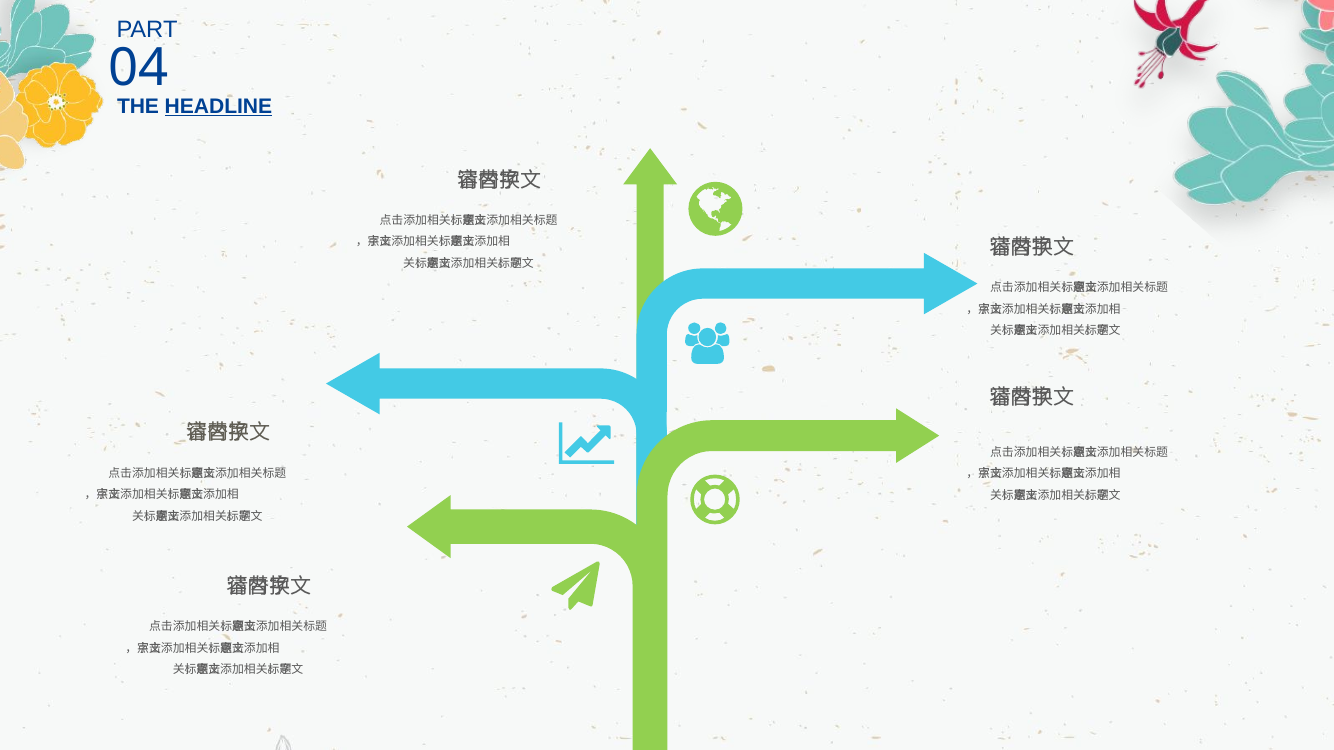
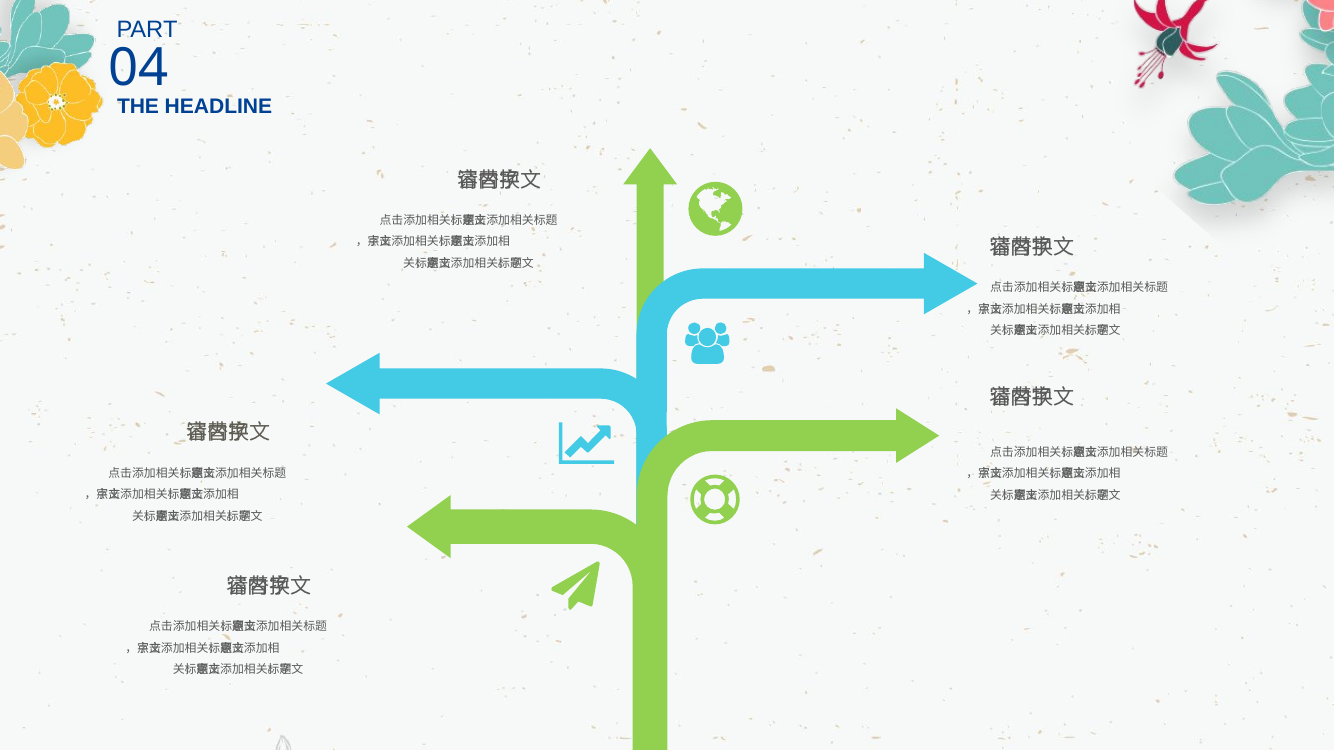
HEADLINE underline: present -> none (218, 106)
